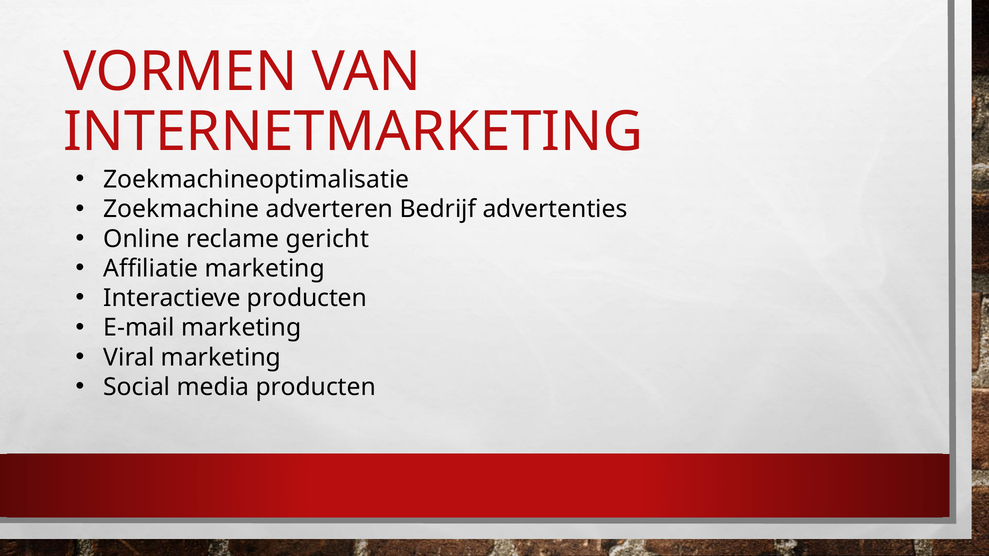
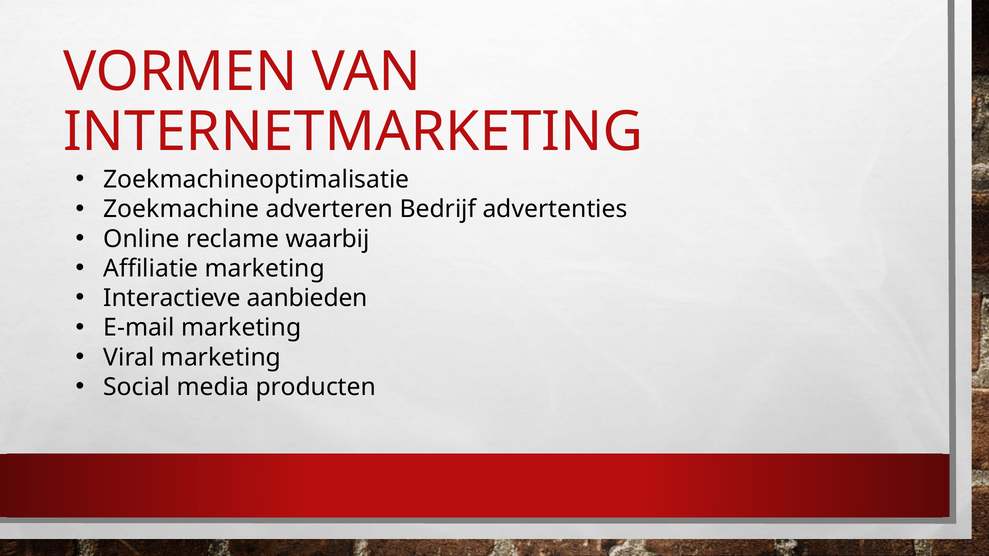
gericht: gericht -> waarbij (328, 239)
Interactieve producten: producten -> aanbieden (307, 298)
